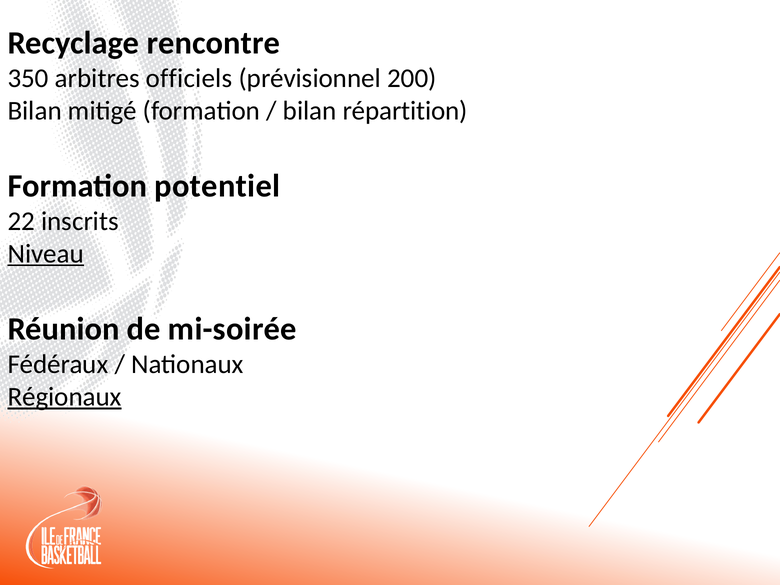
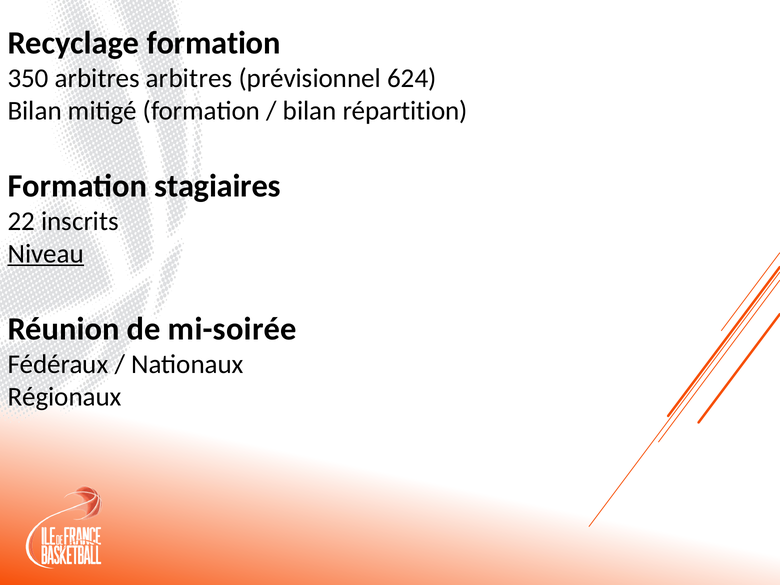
Recyclage rencontre: rencontre -> formation (214, 43)
arbitres officiels: officiels -> arbitres (189, 78)
200: 200 -> 624 (412, 78)
potentiel: potentiel -> stagiaires (218, 186)
Régionaux underline: present -> none (65, 397)
